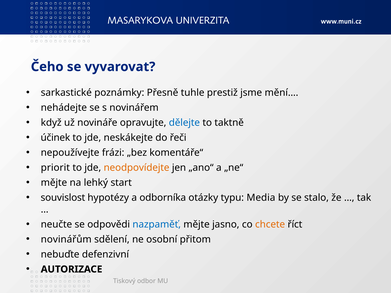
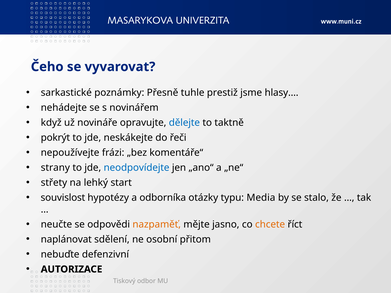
mění…: mění… -> hlasy… (282, 93)
účinek: účinek -> pokrýt (55, 138)
priorit: priorit -> strany (55, 168)
neodpovídejte colour: orange -> blue (137, 168)
mějte: mějte -> střety (54, 183)
nazpaměť colour: blue -> orange (157, 225)
novinářům: novinářům -> naplánovat (66, 240)
